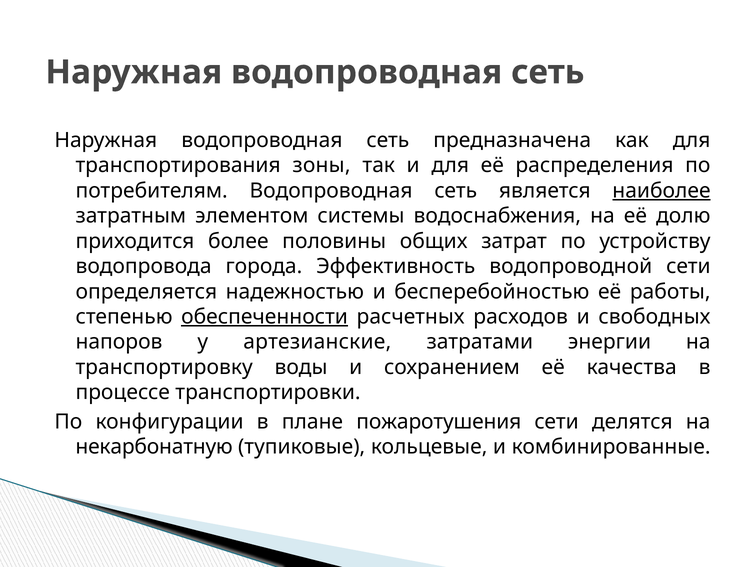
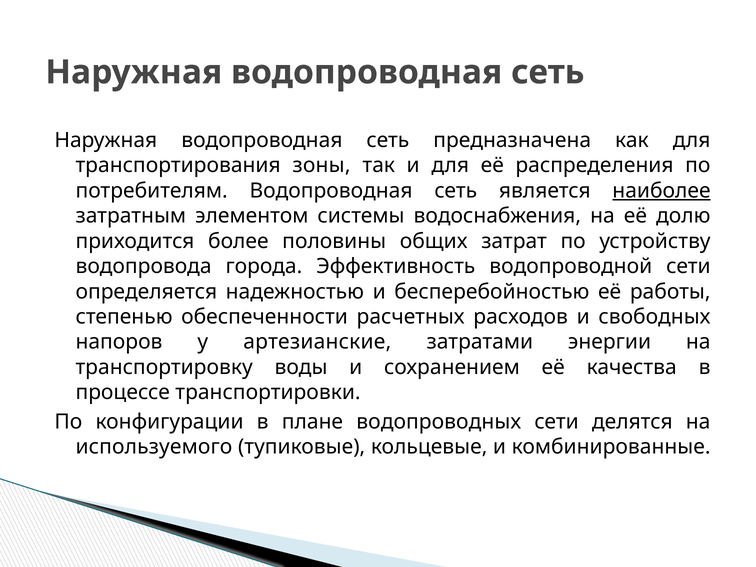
обеспеченности underline: present -> none (265, 317)
пожаротушения: пожаротушения -> водопроводных (439, 422)
некарбонатную: некарбонатную -> используемого (154, 447)
